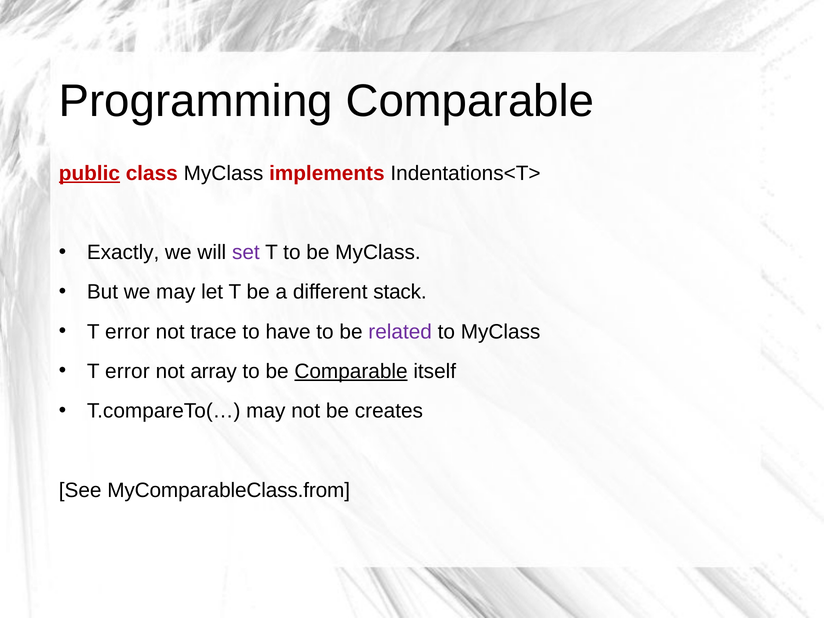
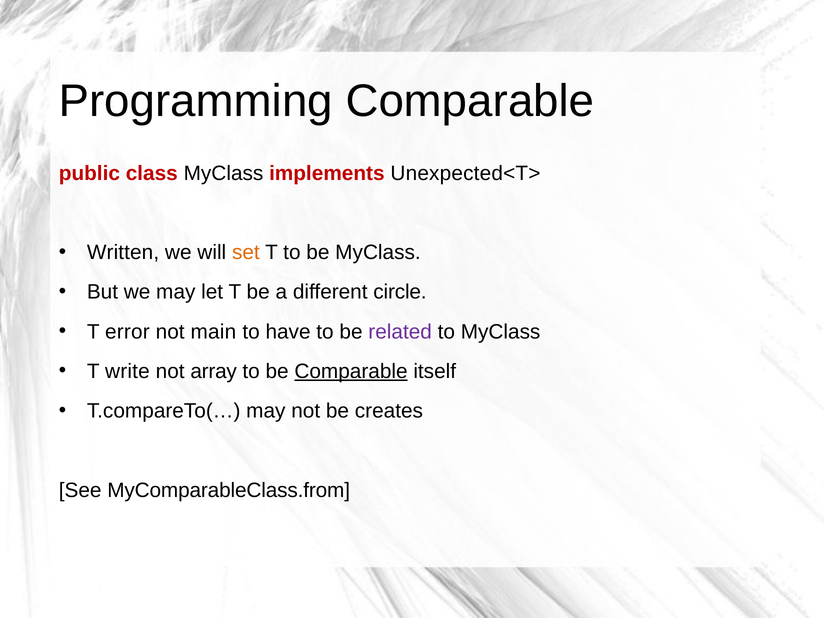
public underline: present -> none (89, 173)
Indentations<T>: Indentations<T> -> Unexpected<T> (465, 173)
Exactly: Exactly -> Written (123, 252)
set colour: purple -> orange (246, 252)
stack: stack -> circle (400, 292)
trace: trace -> main (213, 332)
error: error -> write (127, 371)
